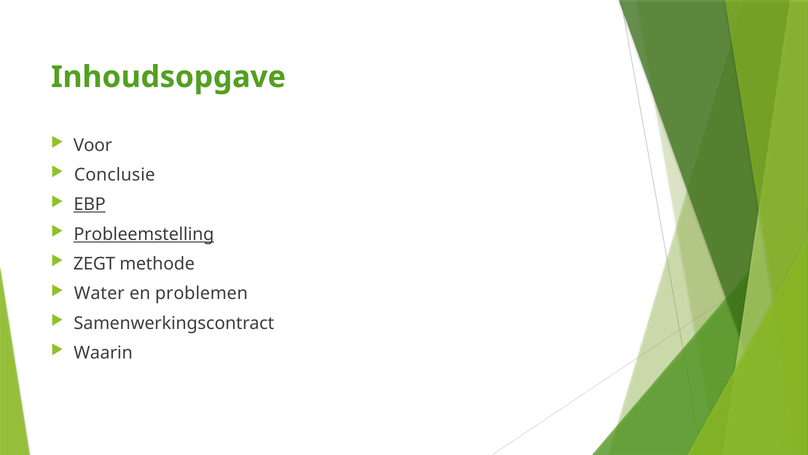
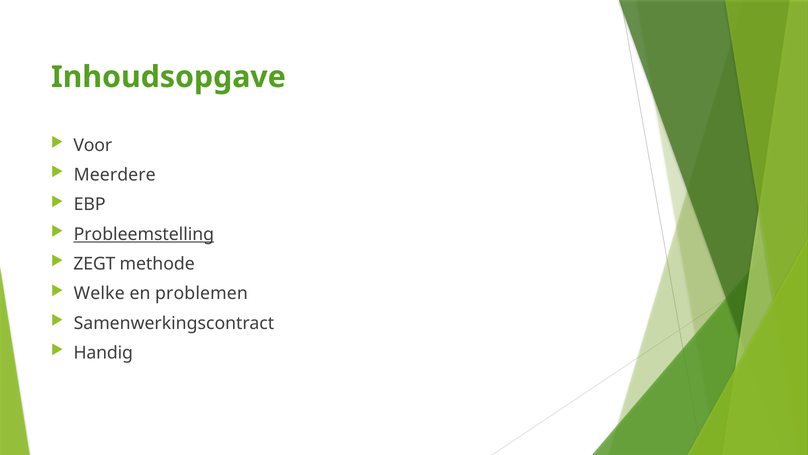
Conclusie: Conclusie -> Meerdere (115, 175)
EBP underline: present -> none (90, 204)
Water: Water -> Welke (99, 293)
Waarin: Waarin -> Handig (103, 352)
